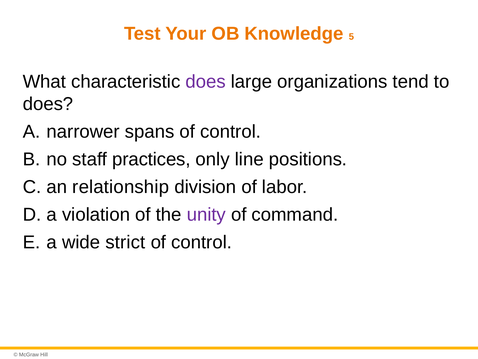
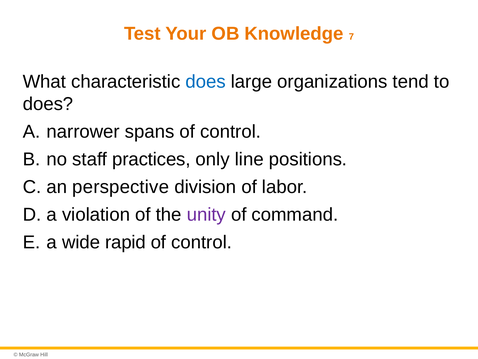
5: 5 -> 7 (351, 37)
does colour: purple -> blue (206, 82)
relationship: relationship -> perspective (121, 187)
strict: strict -> rapid (126, 242)
